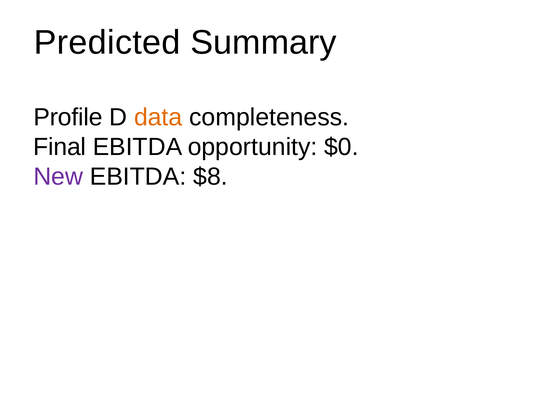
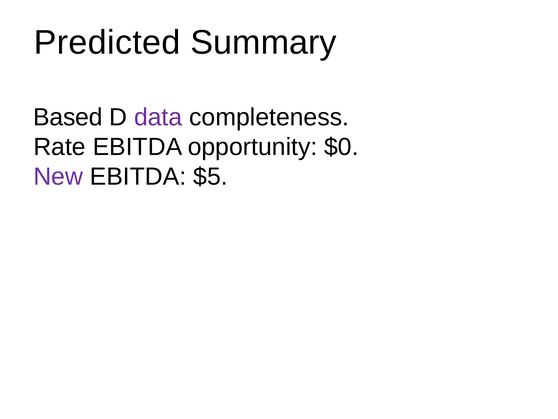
Profile: Profile -> Based (68, 117)
data colour: orange -> purple (158, 117)
Final: Final -> Rate (60, 147)
$8: $8 -> $5 (211, 177)
